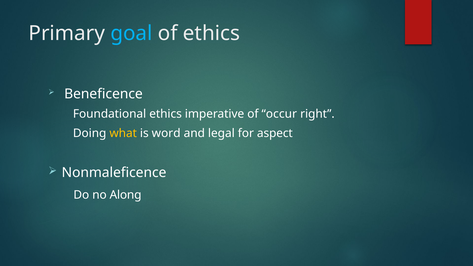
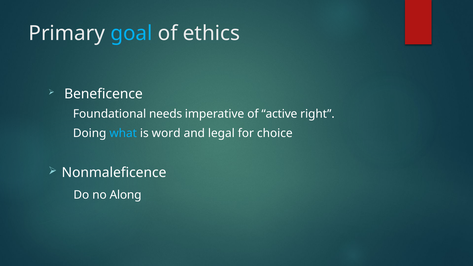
Foundational ethics: ethics -> needs (166, 114)
occur: occur -> active (279, 114)
what colour: yellow -> light blue (123, 133)
aspect: aspect -> choice (275, 133)
